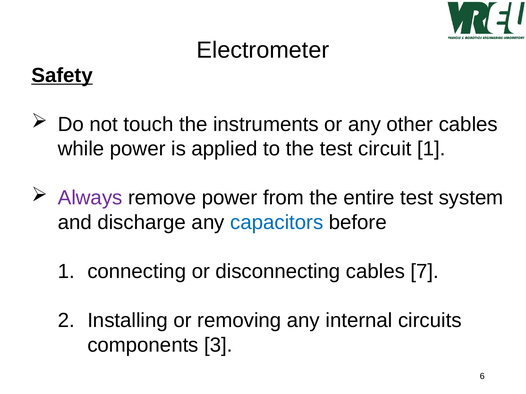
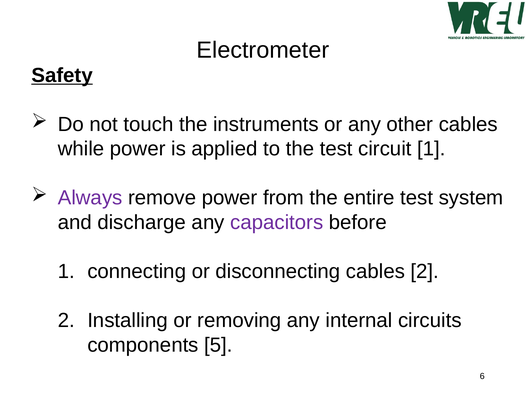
capacitors colour: blue -> purple (277, 223)
cables 7: 7 -> 2 (425, 272)
3: 3 -> 5 (218, 346)
